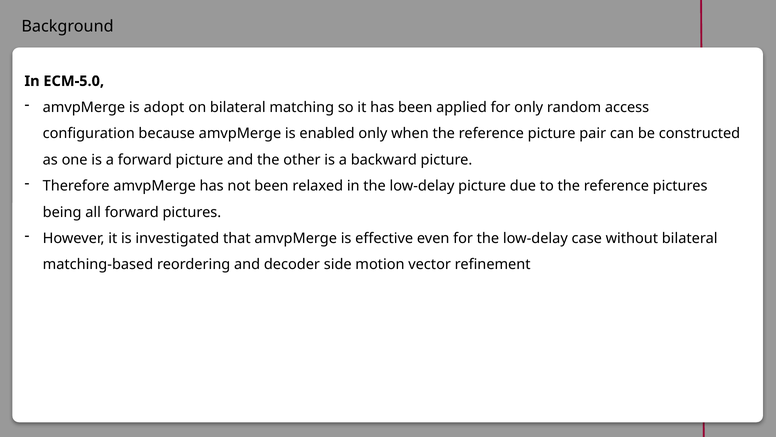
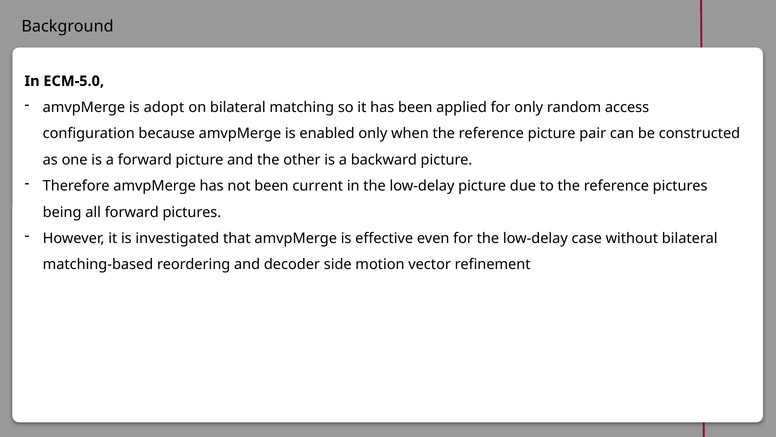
relaxed: relaxed -> current (318, 186)
